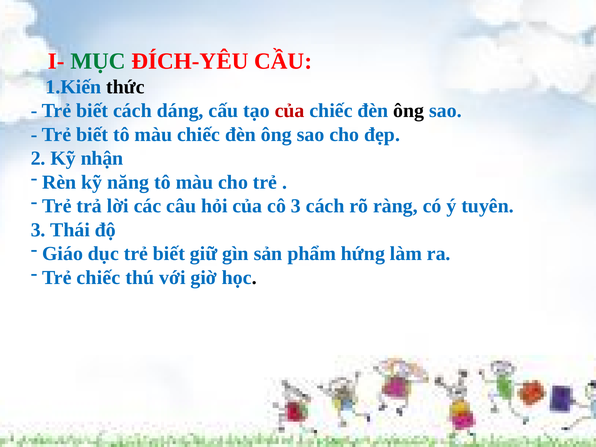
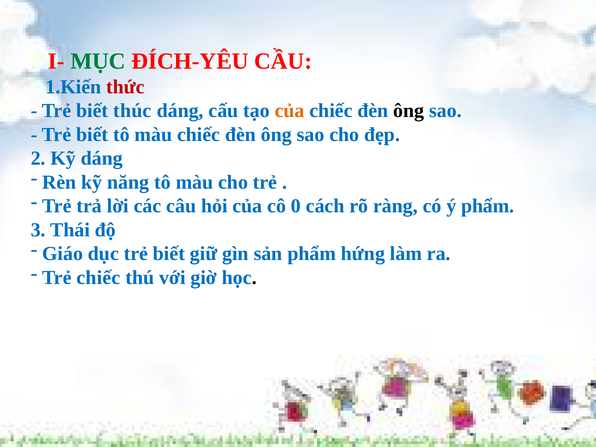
thức colour: black -> red (125, 87)
biết cách: cách -> thúc (132, 111)
của colour: red -> orange (290, 111)
Kỹ nhận: nhận -> dáng (102, 158)
cô 3: 3 -> 0 (296, 206)
ý tuyên: tuyên -> phẩm (488, 206)
